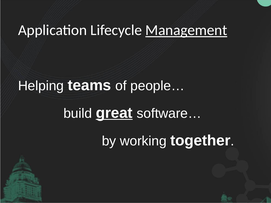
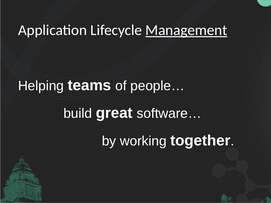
great underline: present -> none (114, 113)
